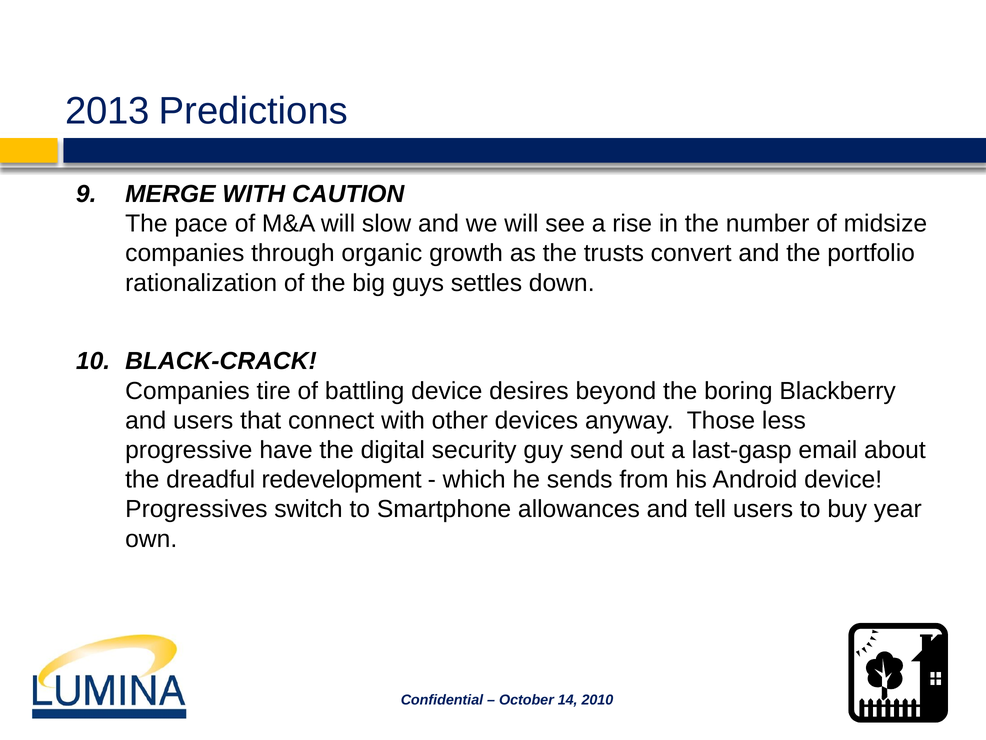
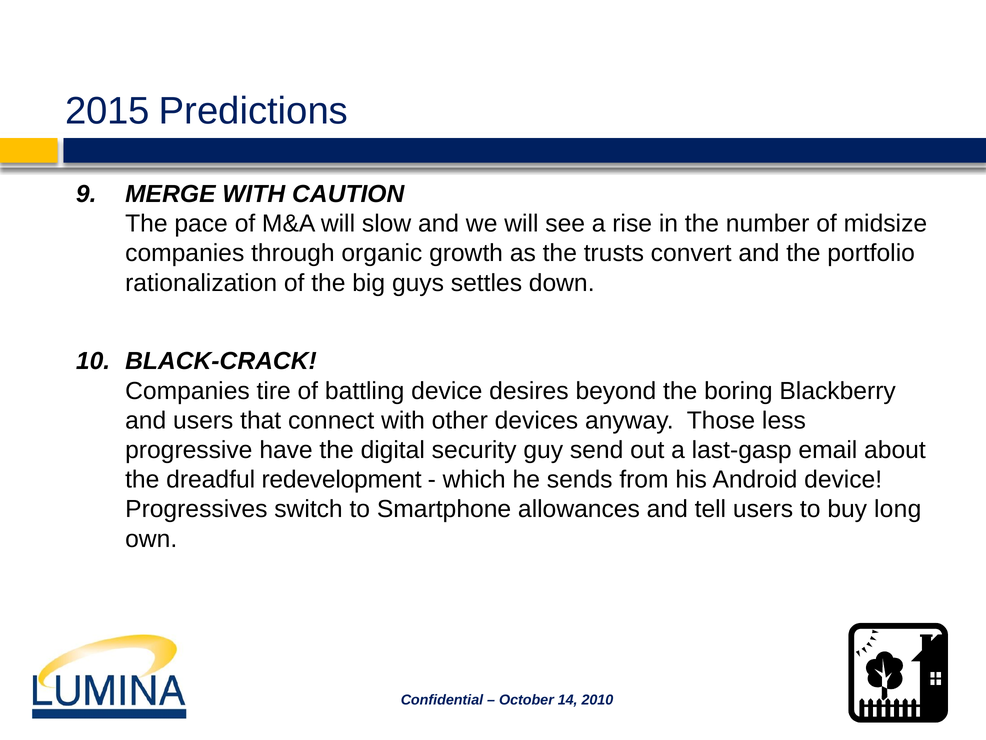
2013: 2013 -> 2015 (107, 111)
year: year -> long (898, 509)
